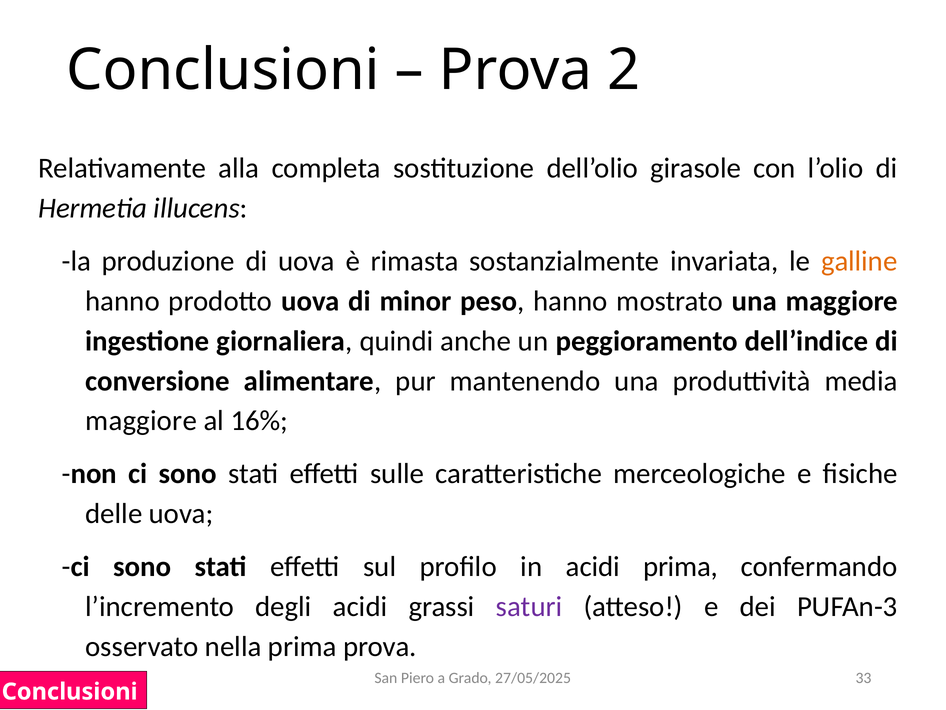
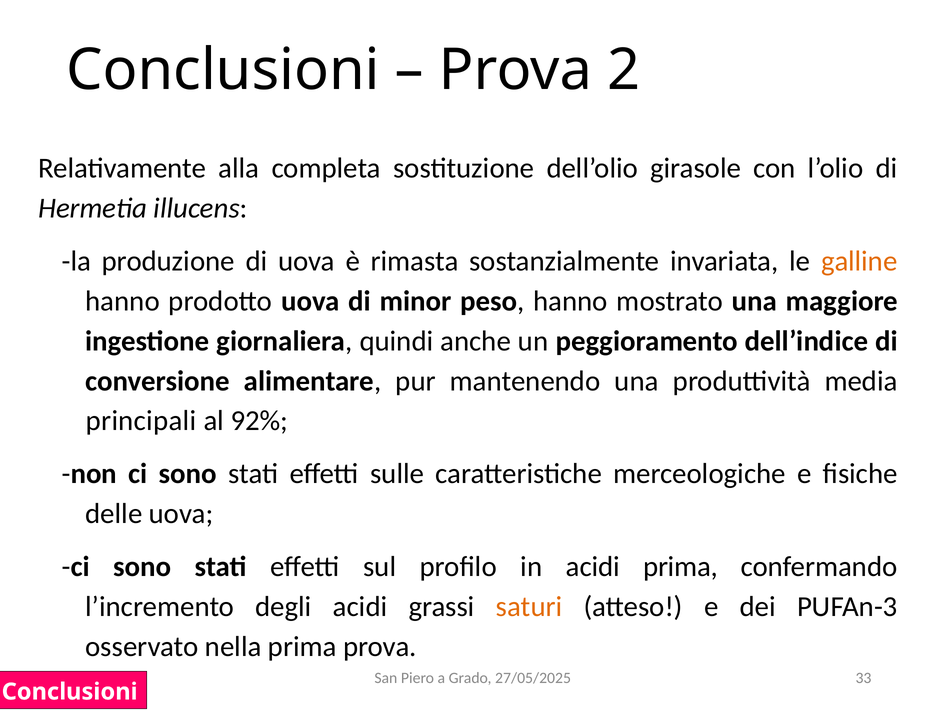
maggiore: maggiore -> principali (141, 421)
16%: 16% -> 92% (259, 421)
saturi colour: purple -> orange (529, 606)
